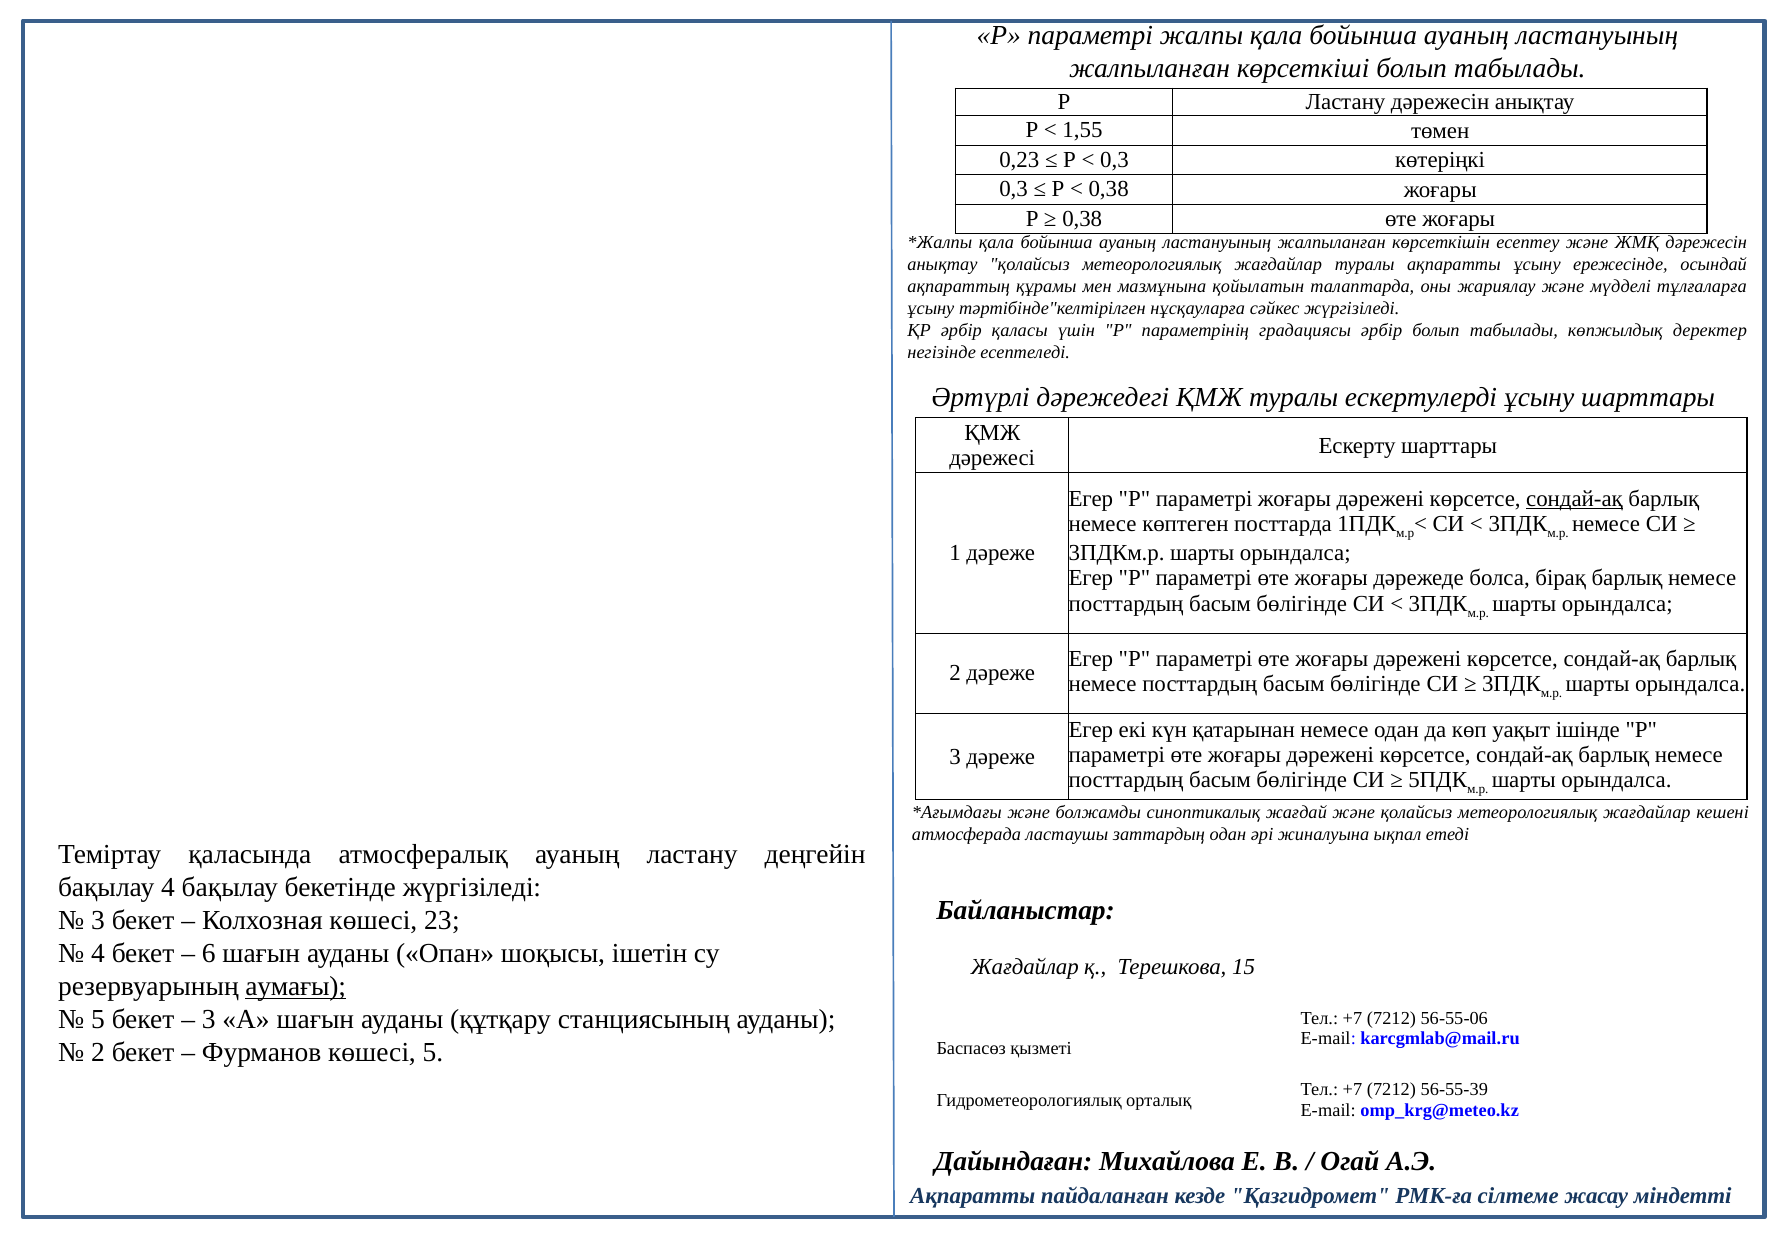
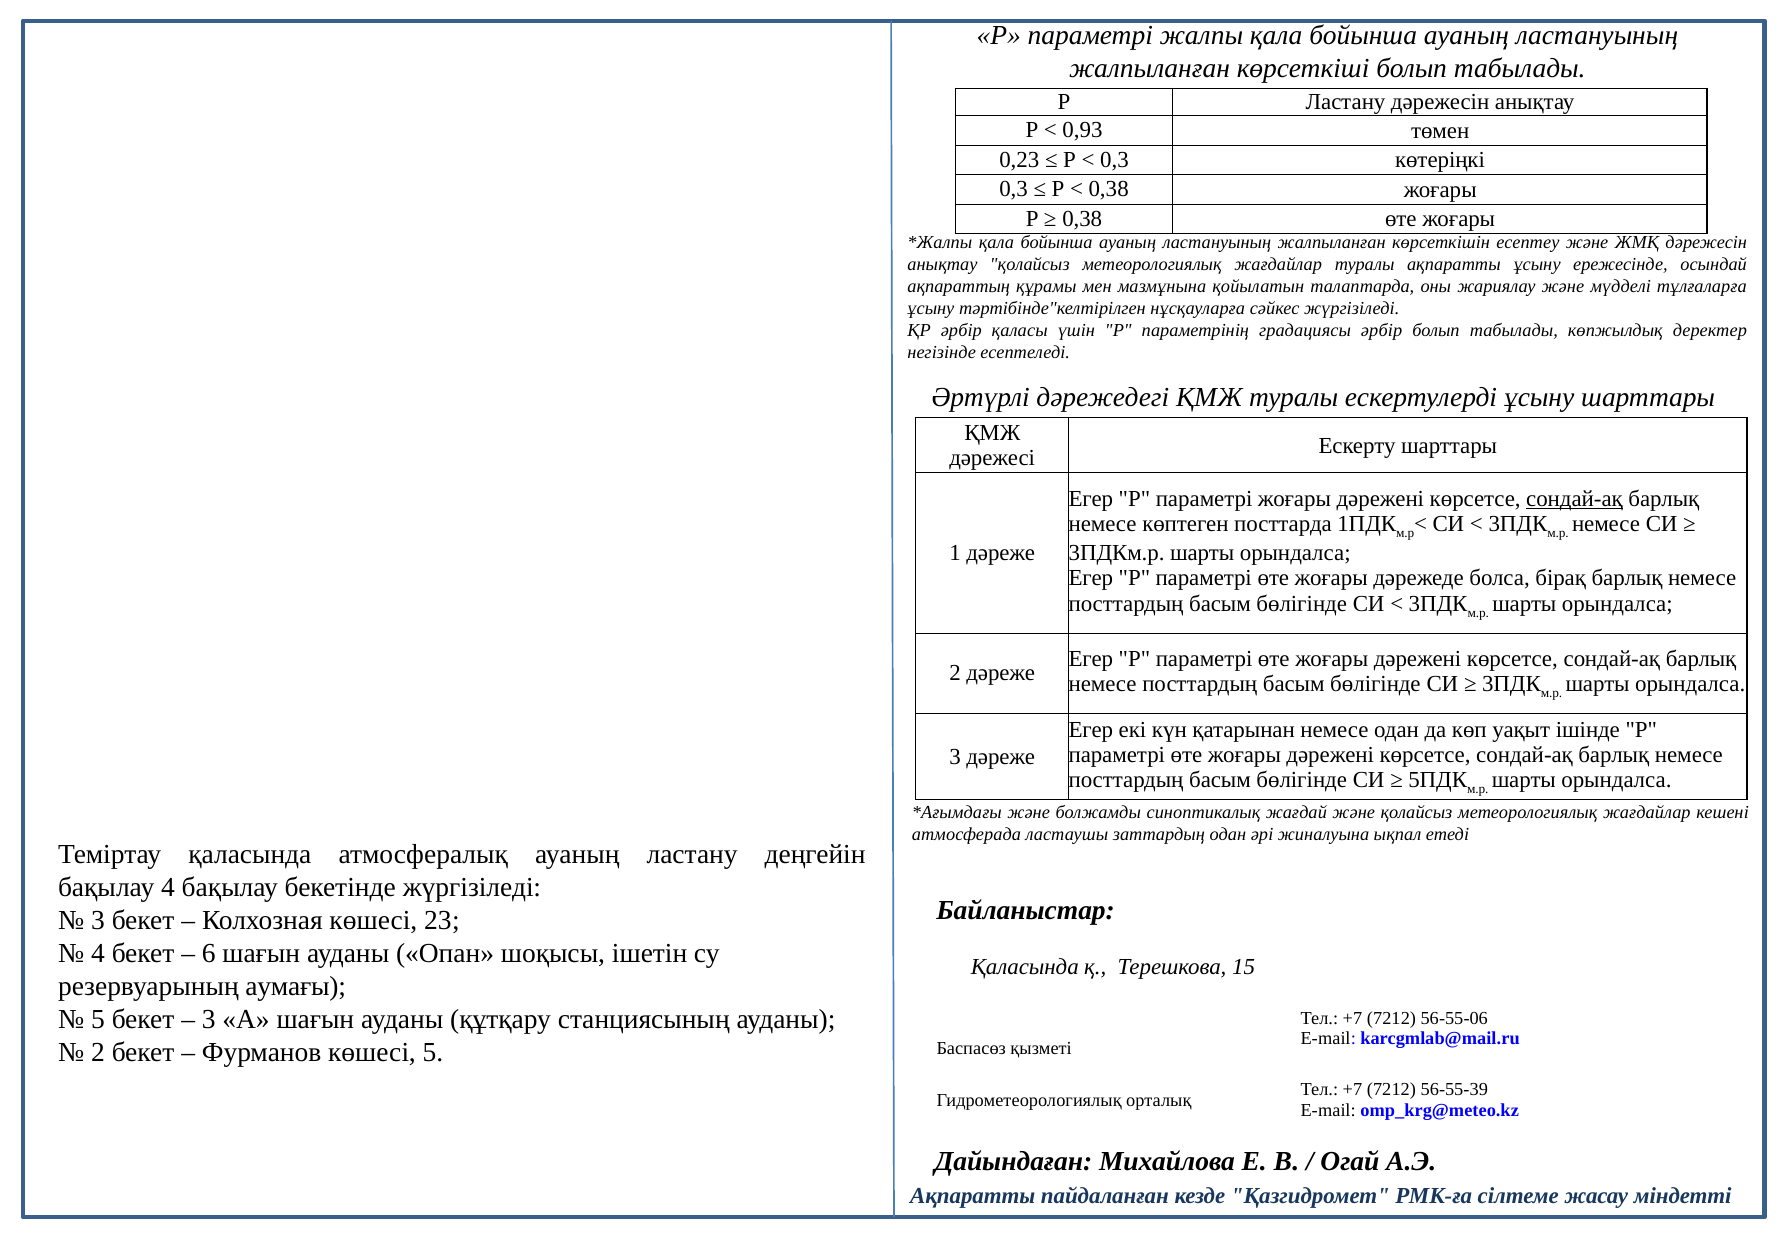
1,55: 1,55 -> 0,93 (1083, 130)
Жағдайлар: Жағдайлар -> Қаласында (1025, 967)
аумағы underline: present -> none (296, 987)
